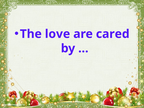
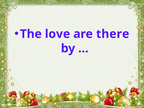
cared: cared -> there (113, 34)
